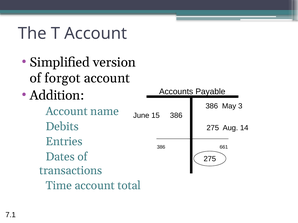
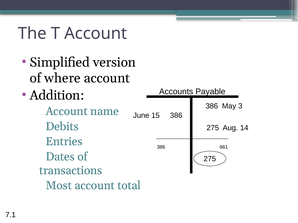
forgot: forgot -> where (62, 78)
Time: Time -> Most (59, 186)
